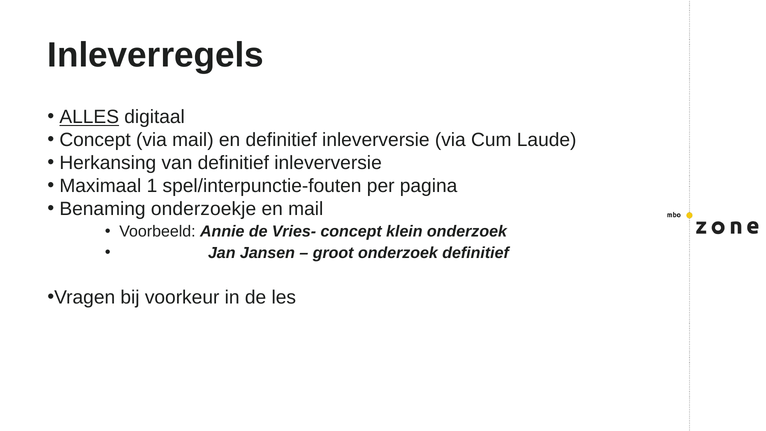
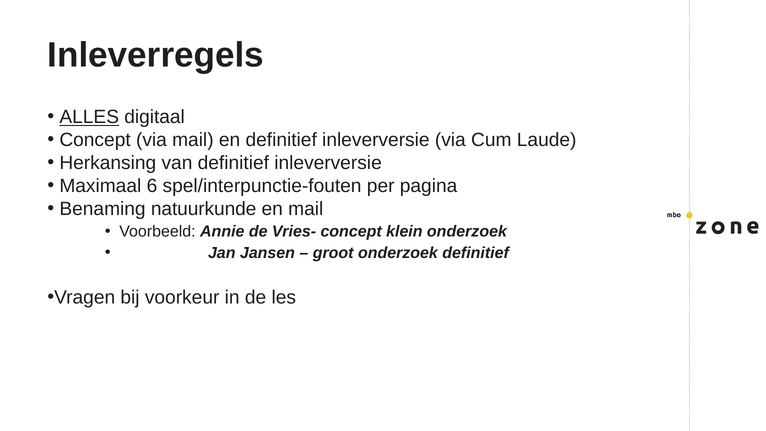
1: 1 -> 6 (152, 186)
onderzoekje: onderzoekje -> natuurkunde (204, 209)
